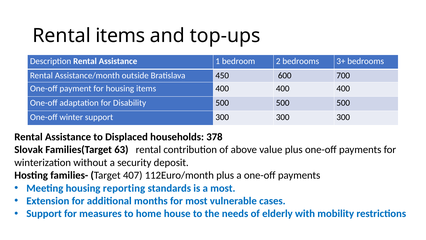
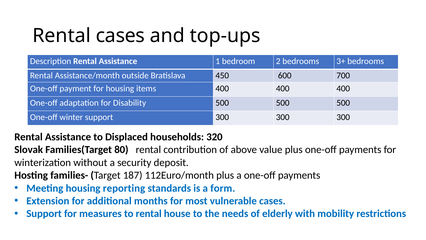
Rental items: items -> cases (120, 36)
378: 378 -> 320 (214, 137)
63: 63 -> 80 (121, 150)
407: 407 -> 187 (133, 175)
a most: most -> form (223, 188)
to home: home -> rental (149, 213)
